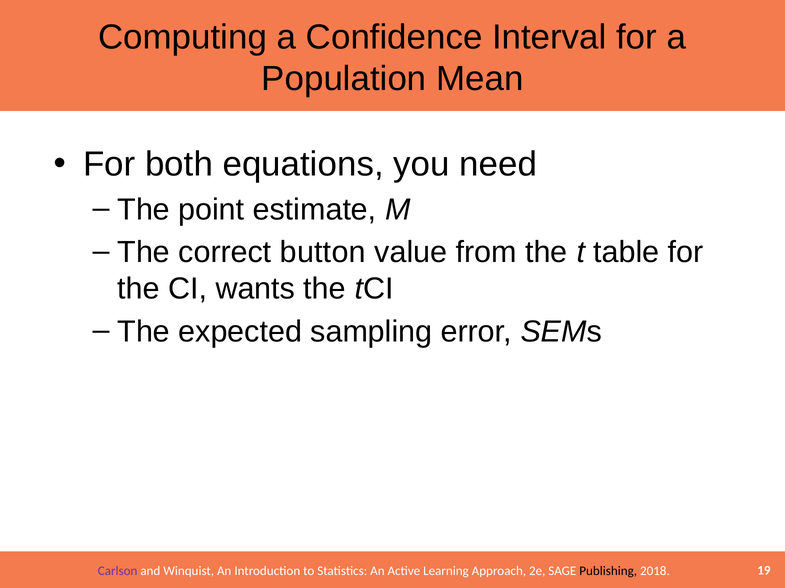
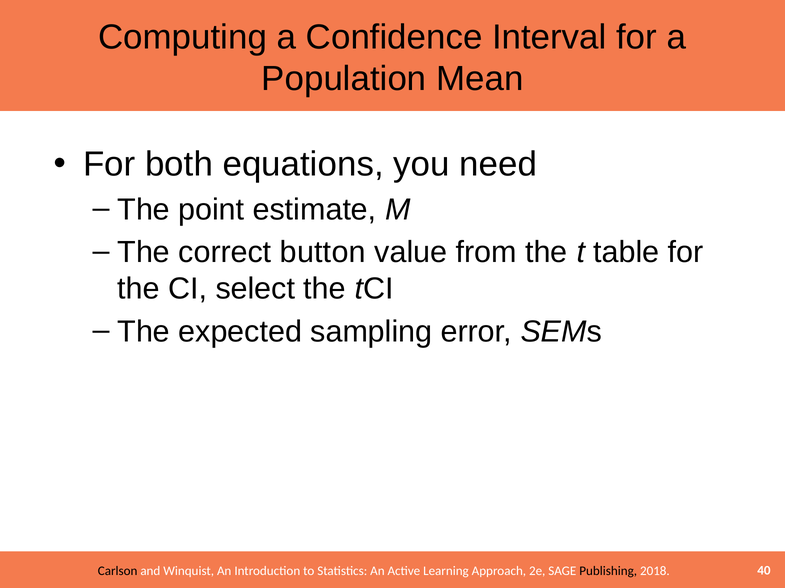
wants: wants -> select (255, 289)
Carlson colour: purple -> black (118, 571)
19: 19 -> 40 (764, 571)
